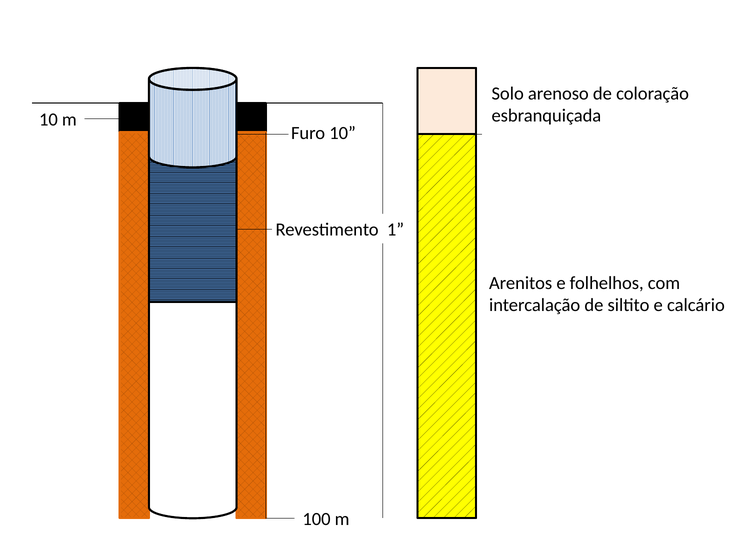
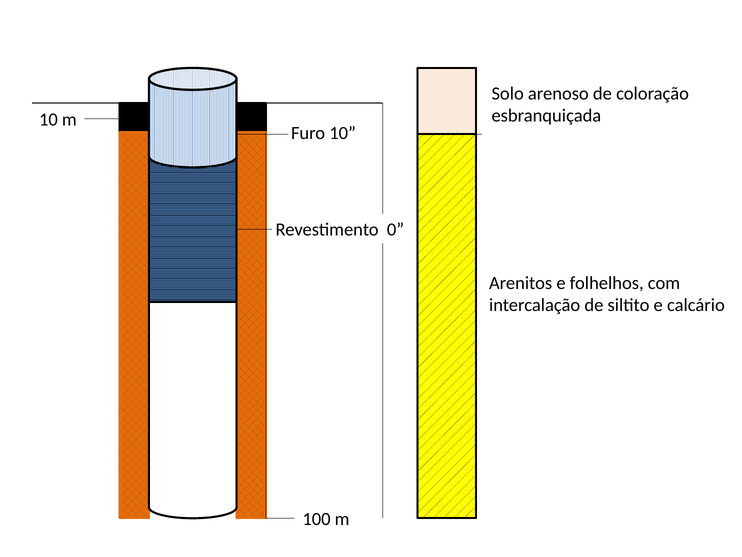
1: 1 -> 0 (396, 230)
